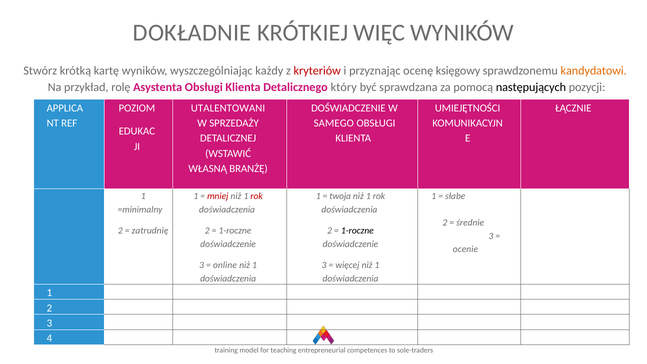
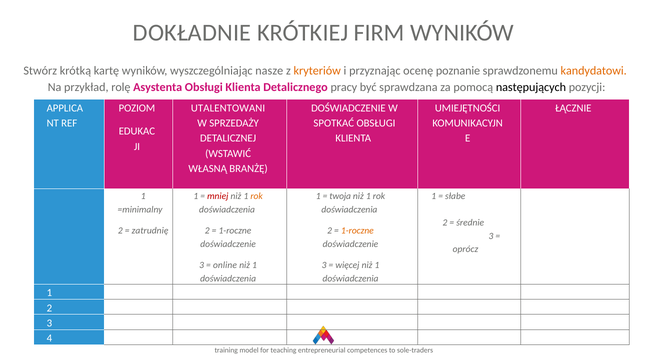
WIĘC: WIĘC -> FIRM (379, 33)
każdy: każdy -> nasze (269, 71)
kryteriów colour: red -> orange (317, 71)
księgowy: księgowy -> poznanie (458, 71)
który: który -> pracy (344, 87)
SAMEGO: SAMEGO -> SPOTKAĆ (334, 123)
rok colour: red -> orange (257, 196)
1-roczne colour: black -> orange (357, 231)
ocenie: ocenie -> oprócz (465, 249)
